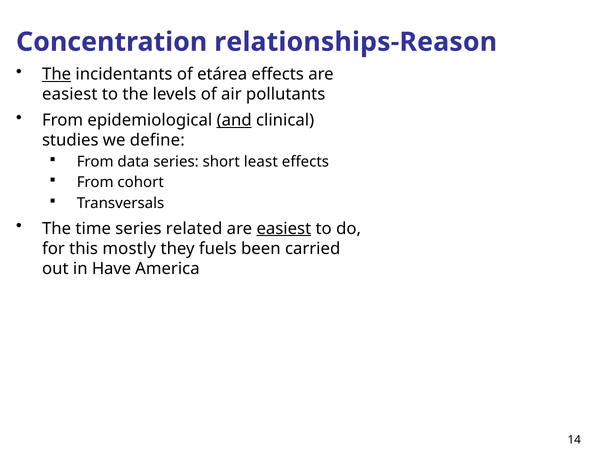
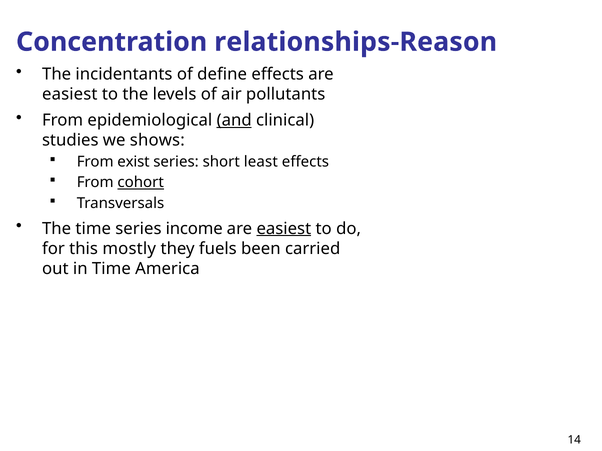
The underline: present -> none (57, 74)
etárea: etárea -> define (222, 74)
define: define -> shows (157, 140)
data: data -> exist (133, 162)
cohort underline: none -> present (141, 183)
related: related -> income (194, 229)
in Have: Have -> Time (111, 269)
